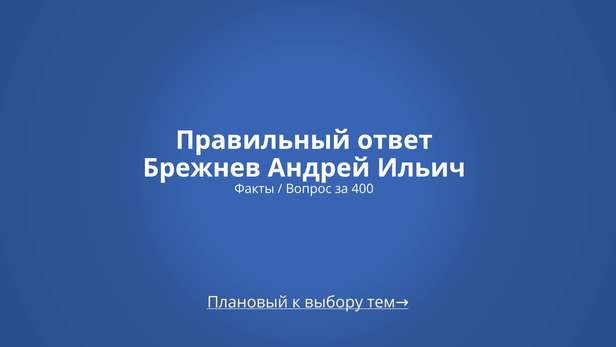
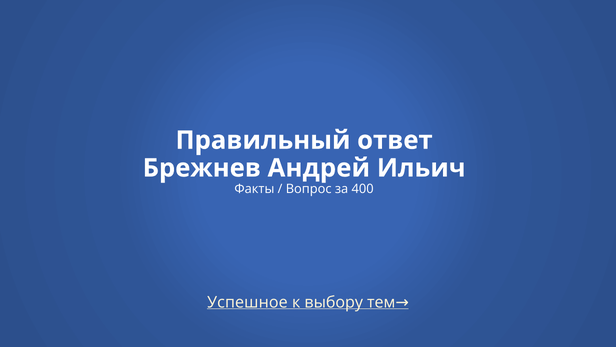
Плановый: Плановый -> Успешное (247, 302)
